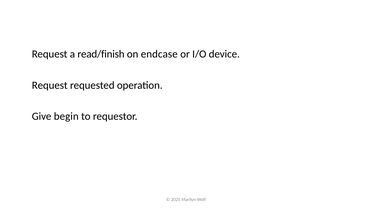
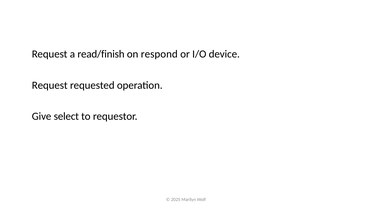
endcase: endcase -> respond (159, 54)
begin: begin -> select (66, 117)
